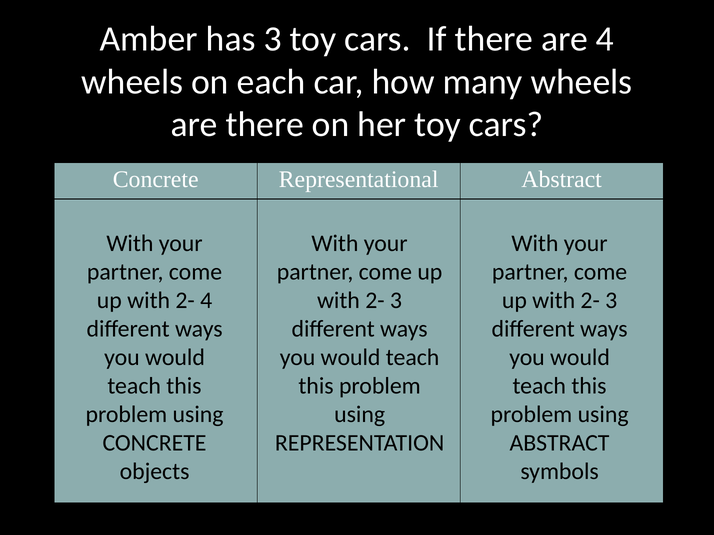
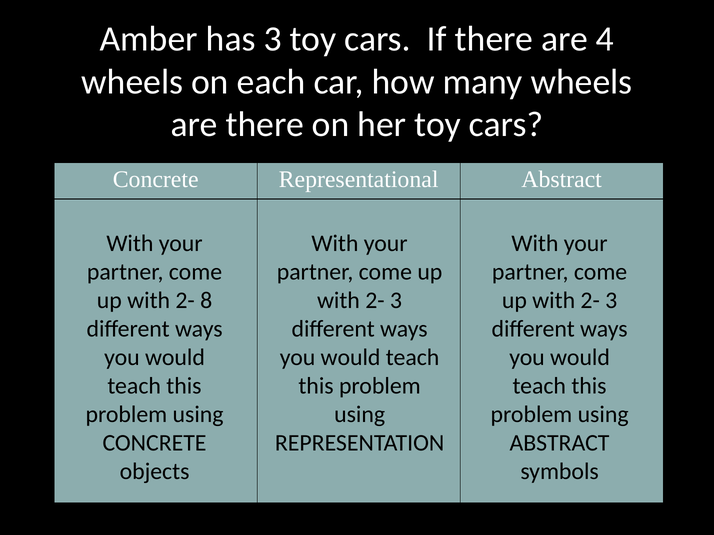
2- 4: 4 -> 8 (206, 301)
